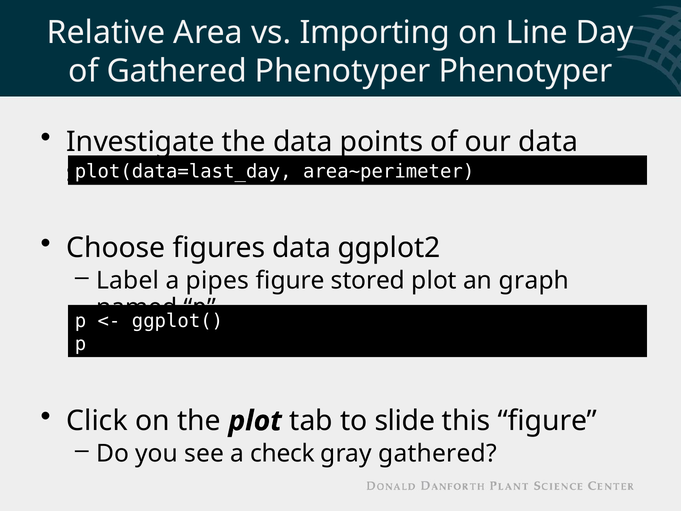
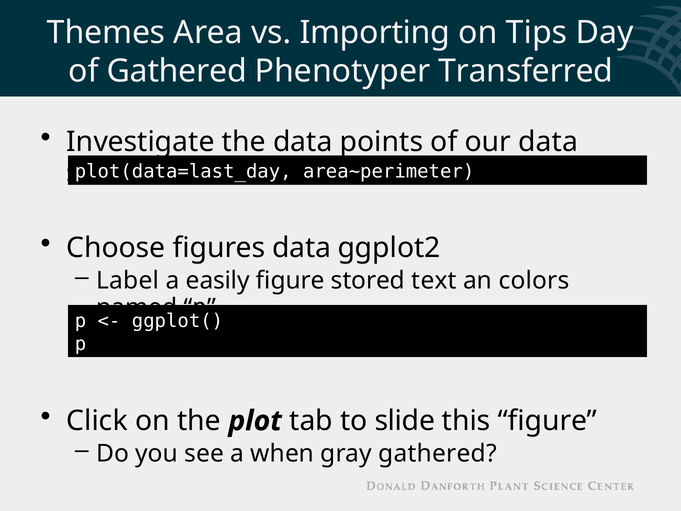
Relative: Relative -> Themes (106, 33)
Line: Line -> Tips (537, 33)
Phenotyper Phenotyper: Phenotyper -> Transferred (526, 71)
pipes: pipes -> easily (218, 281)
stored plot: plot -> text (434, 281)
graph: graph -> colors (534, 281)
check: check -> when (282, 454)
